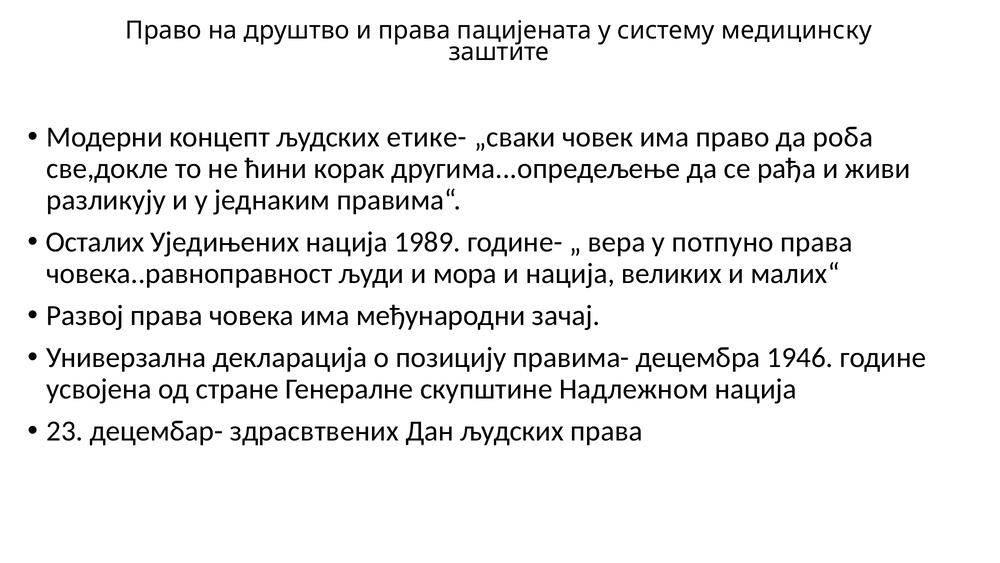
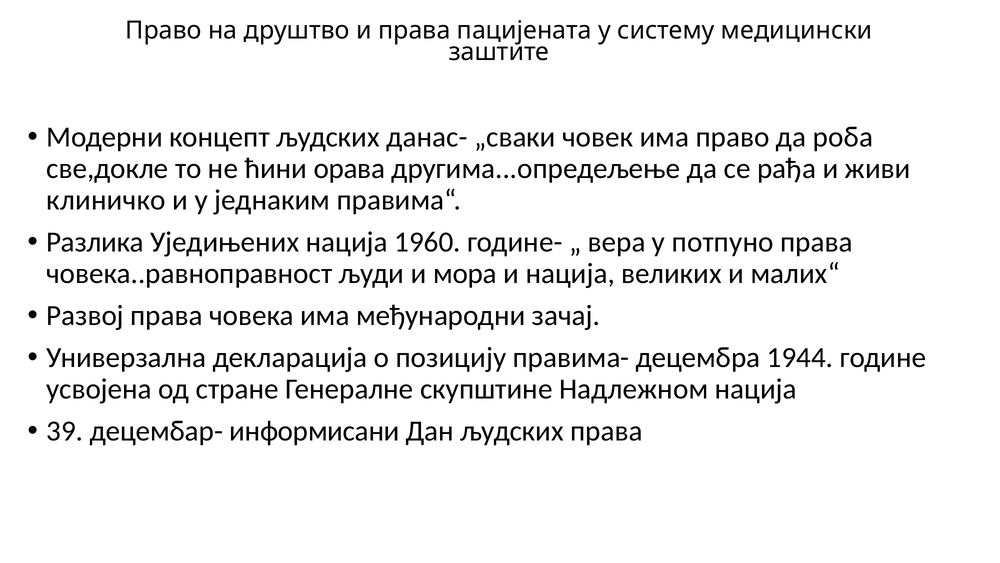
медицинску: медицинску -> медицински (797, 30)
етике-: етике- -> данас- (427, 137)
корак: корак -> орава (349, 169)
разликују: разликују -> клиничко (106, 200)
Осталих: Осталих -> Разлика (95, 242)
1989: 1989 -> 1960 (427, 242)
1946: 1946 -> 1944 (800, 357)
23: 23 -> 39 (65, 431)
здрасвтвених: здрасвтвених -> информисани (314, 431)
